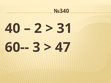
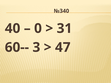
2: 2 -> 0 (38, 29)
